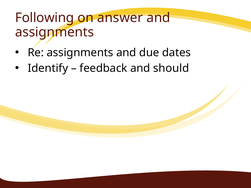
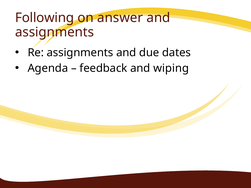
Identify: Identify -> Agenda (48, 68)
should: should -> wiping (171, 68)
